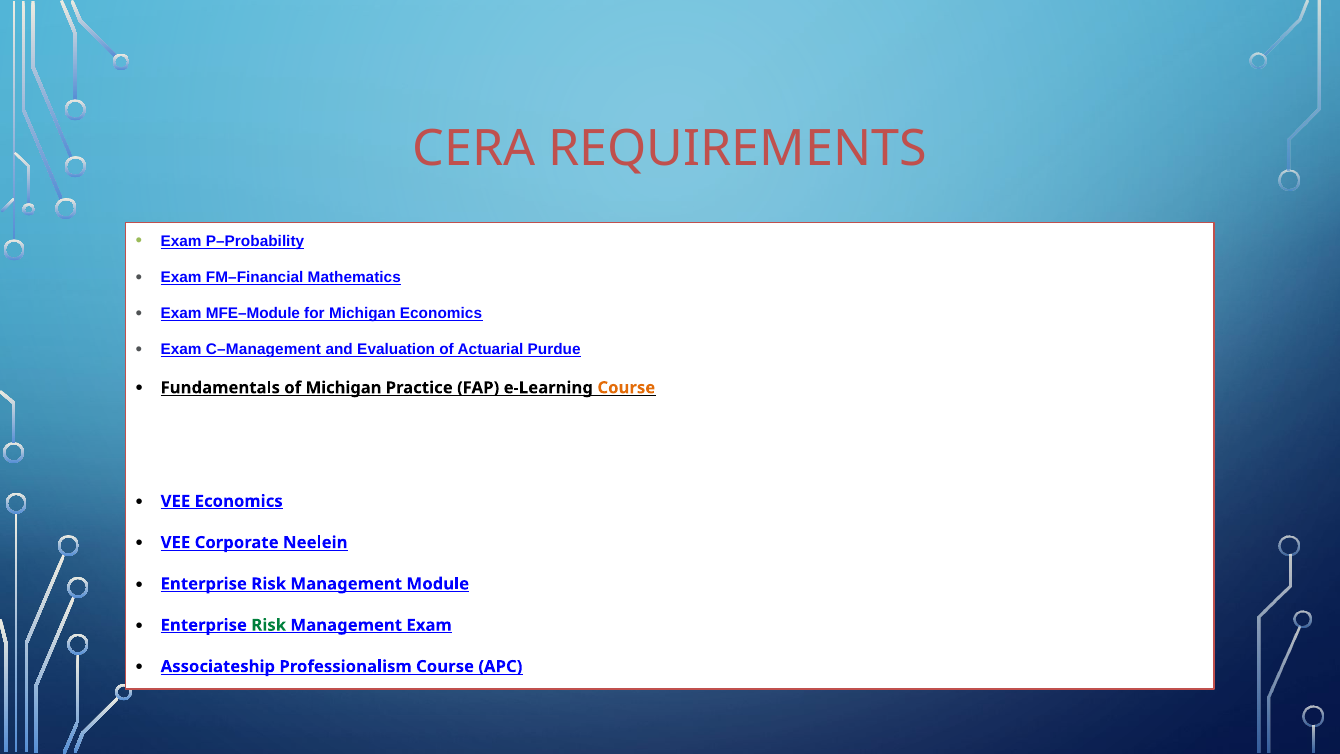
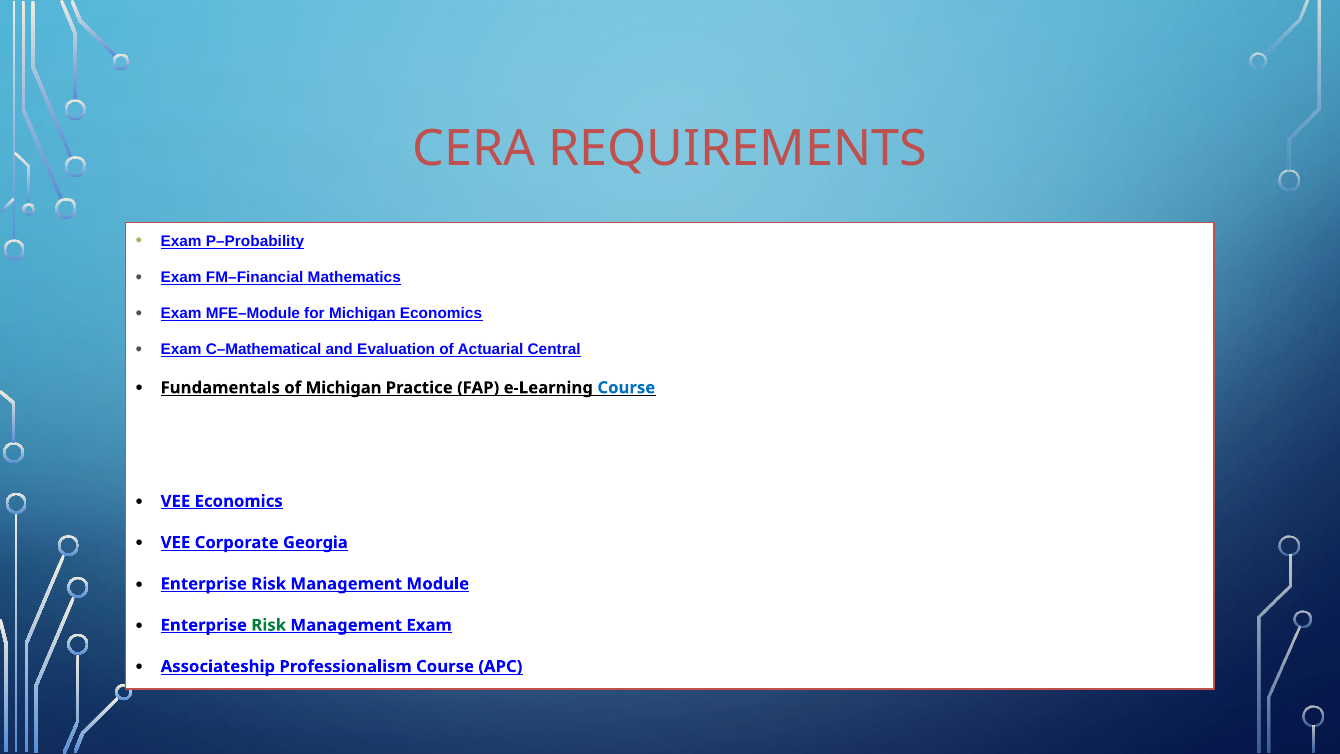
C–Management: C–Management -> C–Mathematical (264, 350)
Purdue: Purdue -> Central (554, 350)
Course colour: orange -> blue (626, 388)
Neelein: Neelein -> Georgia (315, 542)
